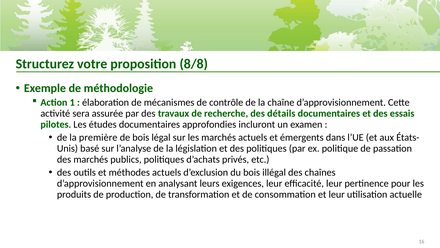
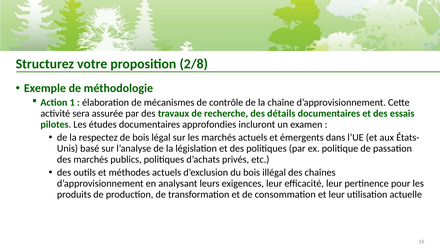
8/8: 8/8 -> 2/8 (194, 64)
première: première -> respectez (98, 137)
